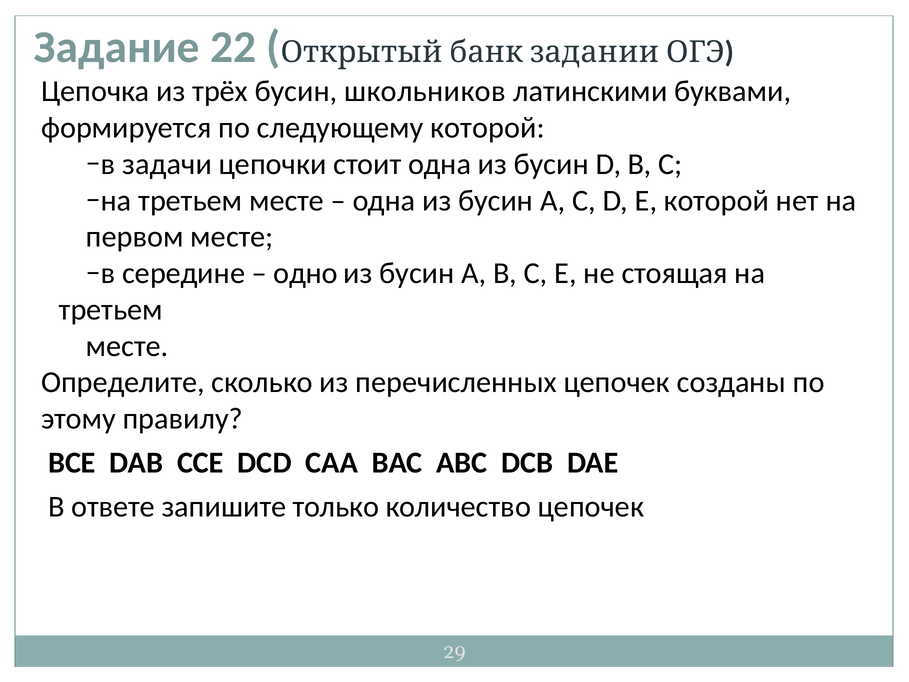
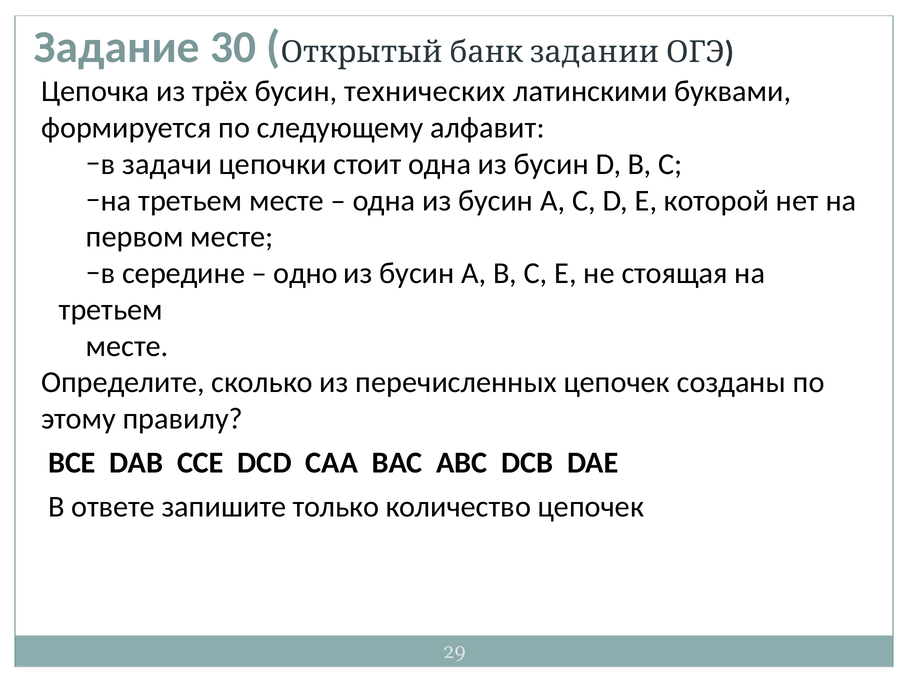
22: 22 -> 30 (233, 47)
школьников: школьников -> технических (425, 91)
следующему которой: которой -> алфавит (487, 128)
